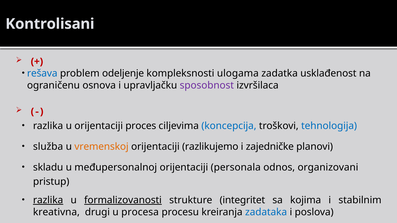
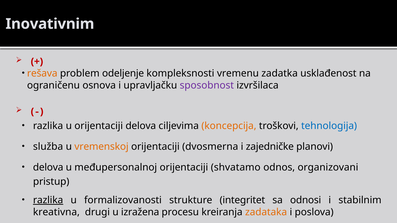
Kontrolisani: Kontrolisani -> Inovativnim (50, 24)
rešava colour: blue -> orange (42, 74)
ulogama: ulogama -> vremenu (238, 74)
orijentaciji proces: proces -> delova (141, 126)
koncepcija colour: blue -> orange (229, 126)
razlikujemo: razlikujemo -> dvosmerna (210, 147)
skladu: skladu -> delova (48, 168)
personala: personala -> shvatamo (236, 168)
formalizovanosti underline: present -> none (123, 200)
kojima: kojima -> odnosi (306, 200)
procesa: procesa -> izražena (140, 212)
zadataka colour: blue -> orange (266, 212)
